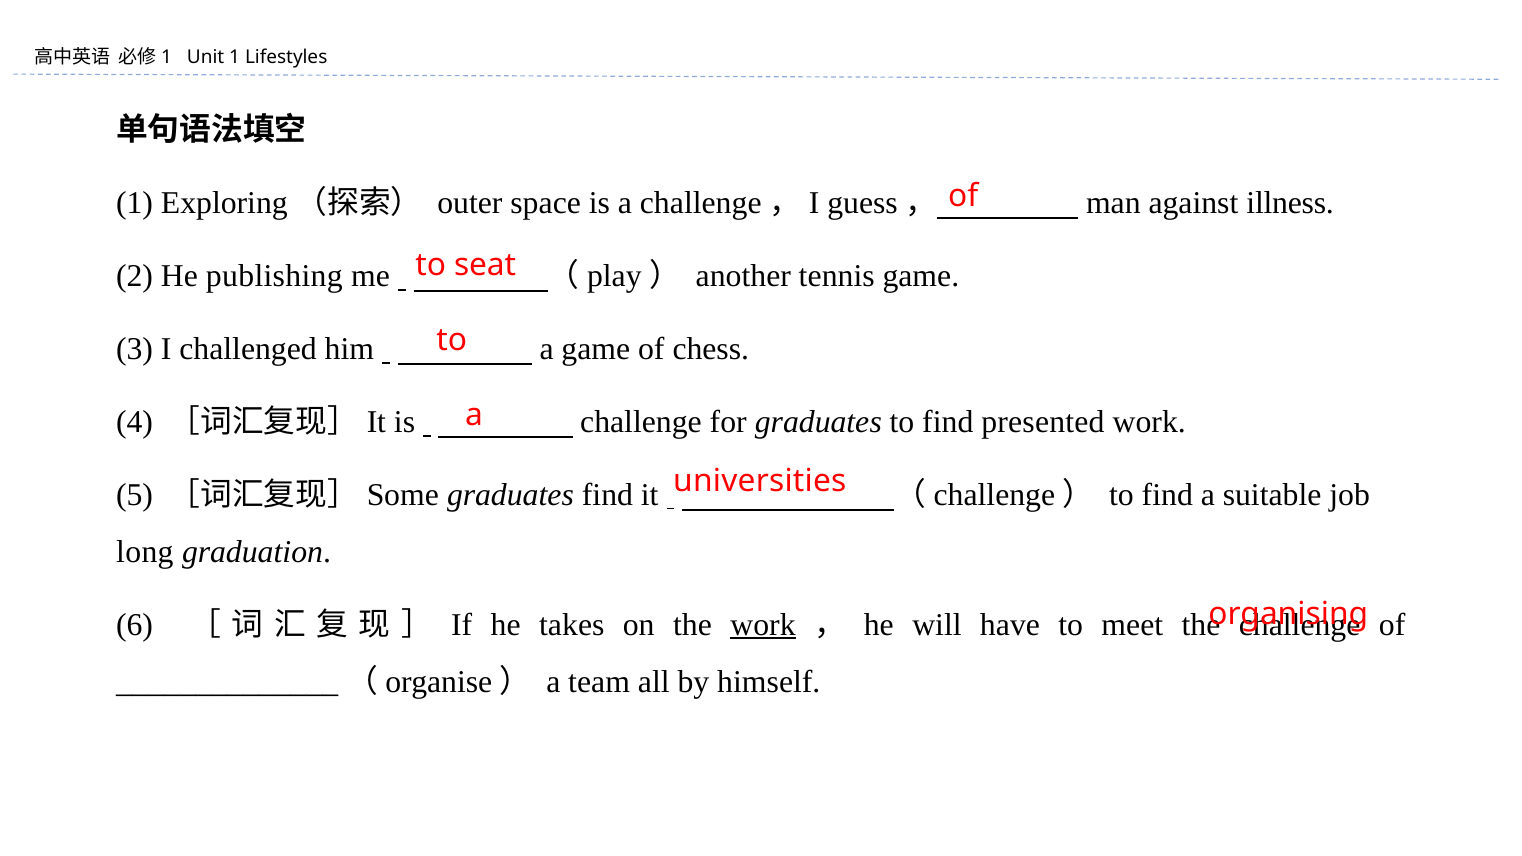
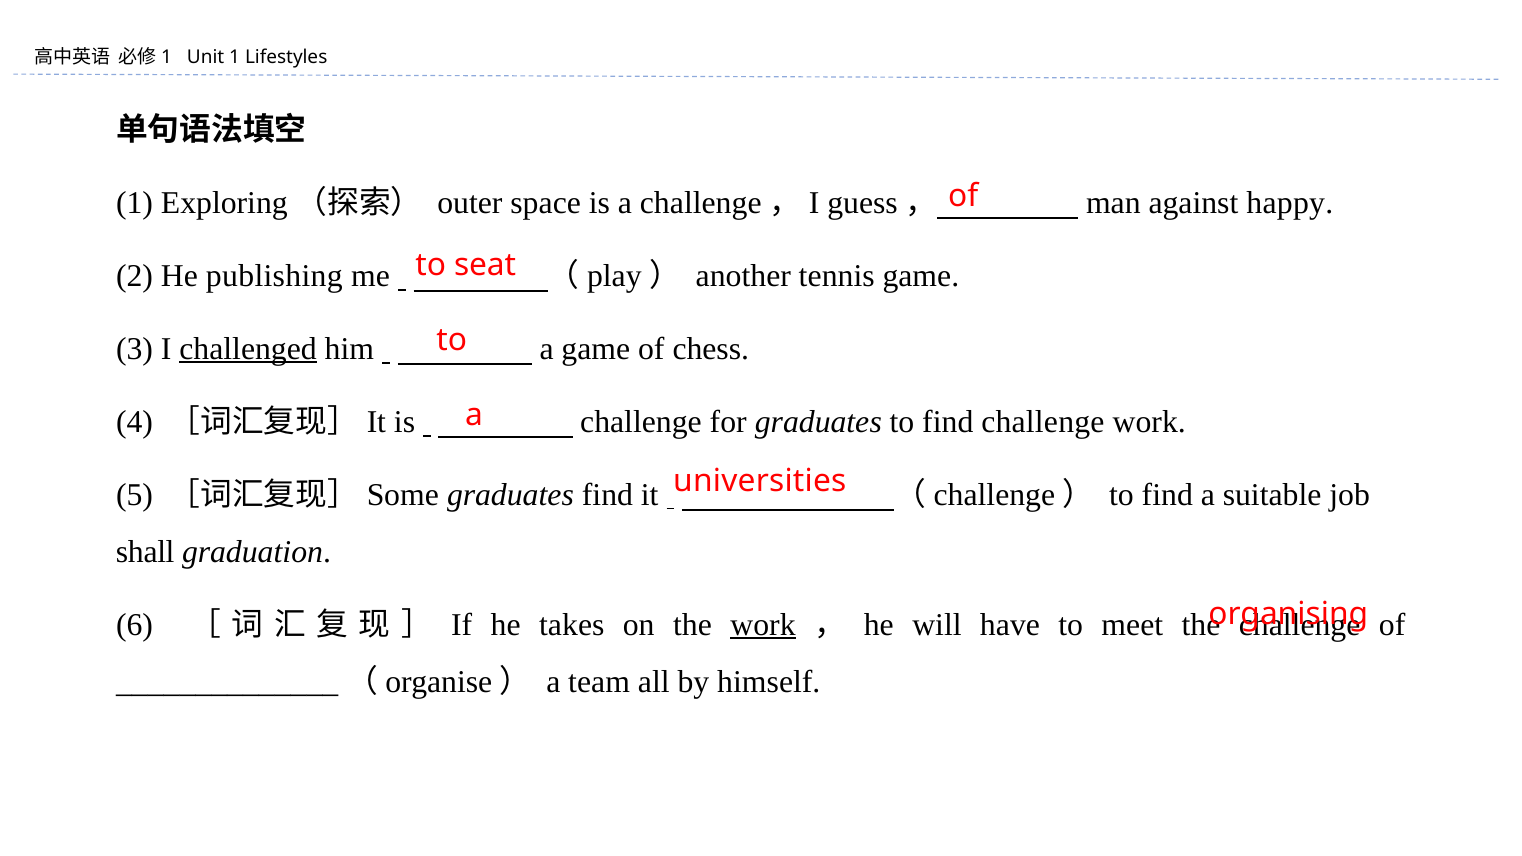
illness: illness -> happy (1290, 203)
challenged underline: none -> present (248, 349)
find presented: presented -> challenge (1043, 422)
long: long -> shall (145, 552)
